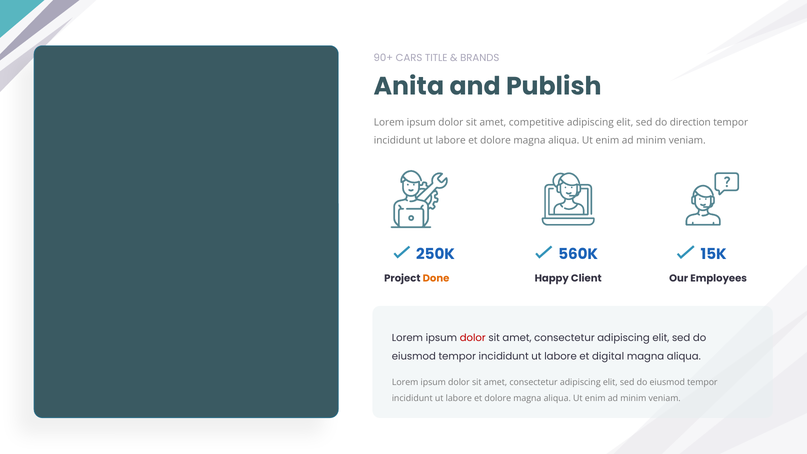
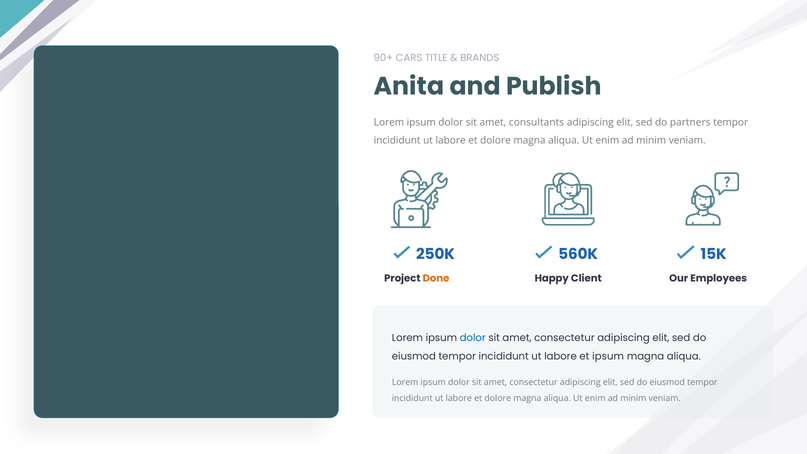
competitive: competitive -> consultants (536, 122)
direction: direction -> partners (690, 122)
dolor colour: red -> blue (473, 338)
et digital: digital -> ipsum (608, 356)
